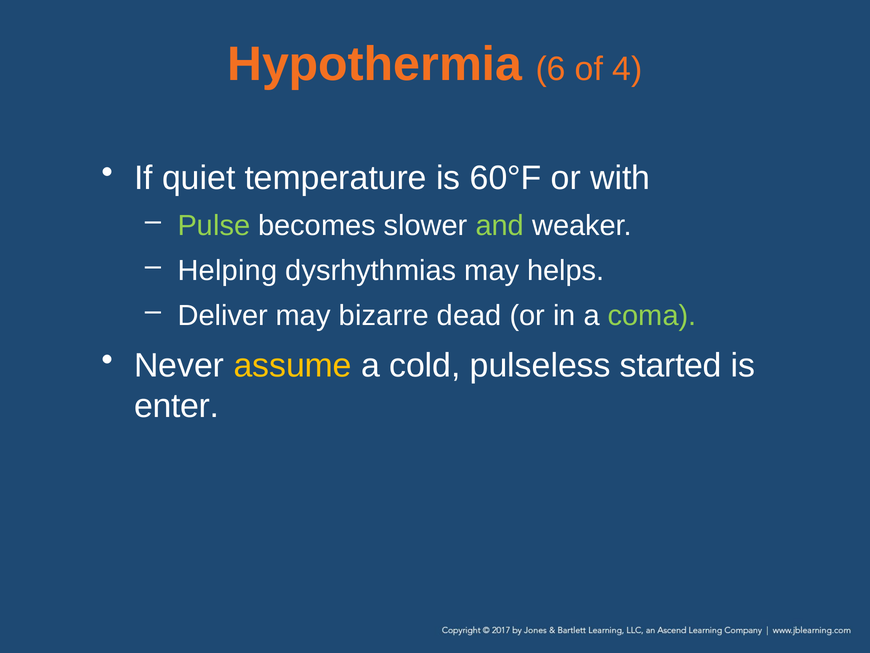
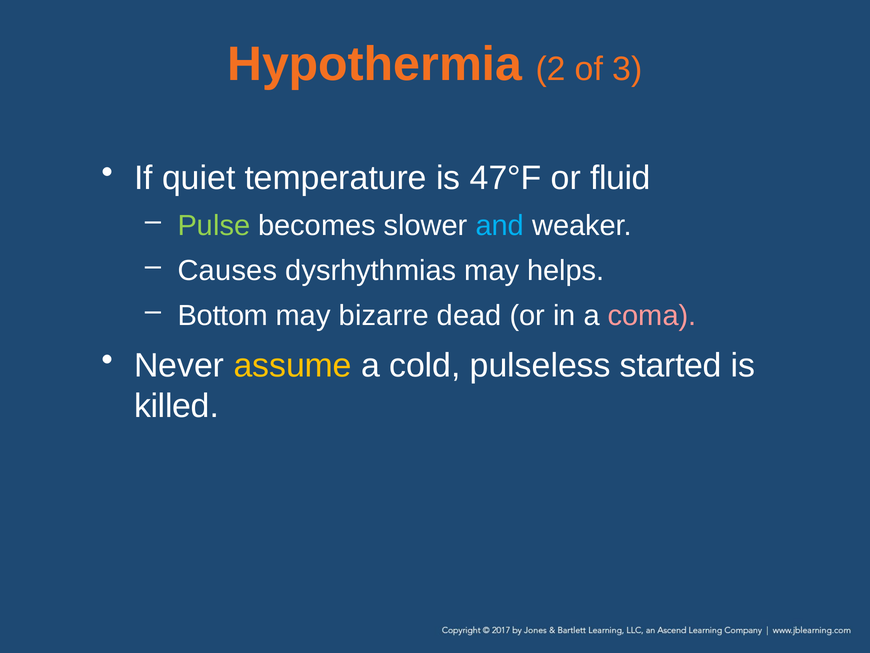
6: 6 -> 2 (551, 69)
4: 4 -> 3 (627, 69)
60°F: 60°F -> 47°F (506, 178)
with: with -> fluid (620, 178)
and colour: light green -> light blue (500, 225)
Helping: Helping -> Causes (227, 270)
Deliver: Deliver -> Bottom (223, 315)
coma colour: light green -> pink (652, 315)
enter: enter -> killed (177, 406)
